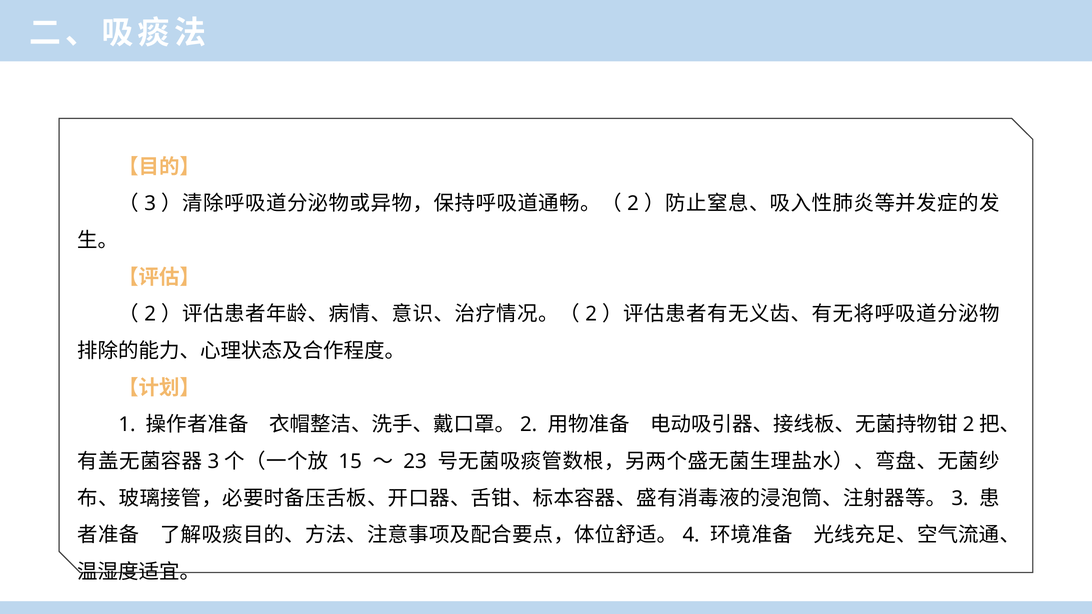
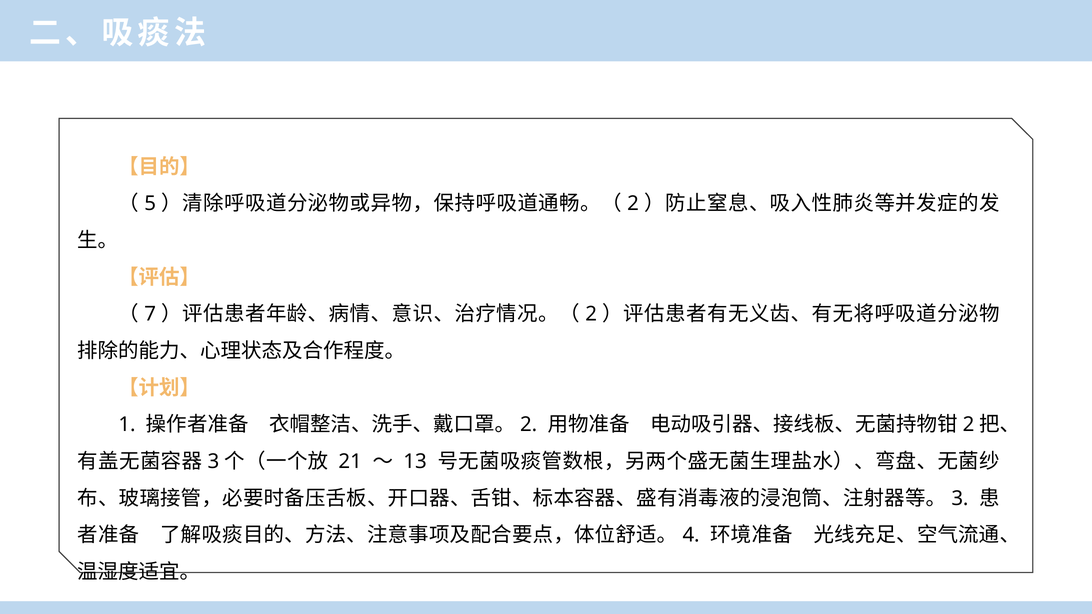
3: 3 -> 5 (150, 204)
2: 2 -> 7 (150, 314)
15: 15 -> 21 (350, 462)
23: 23 -> 13 (415, 462)
